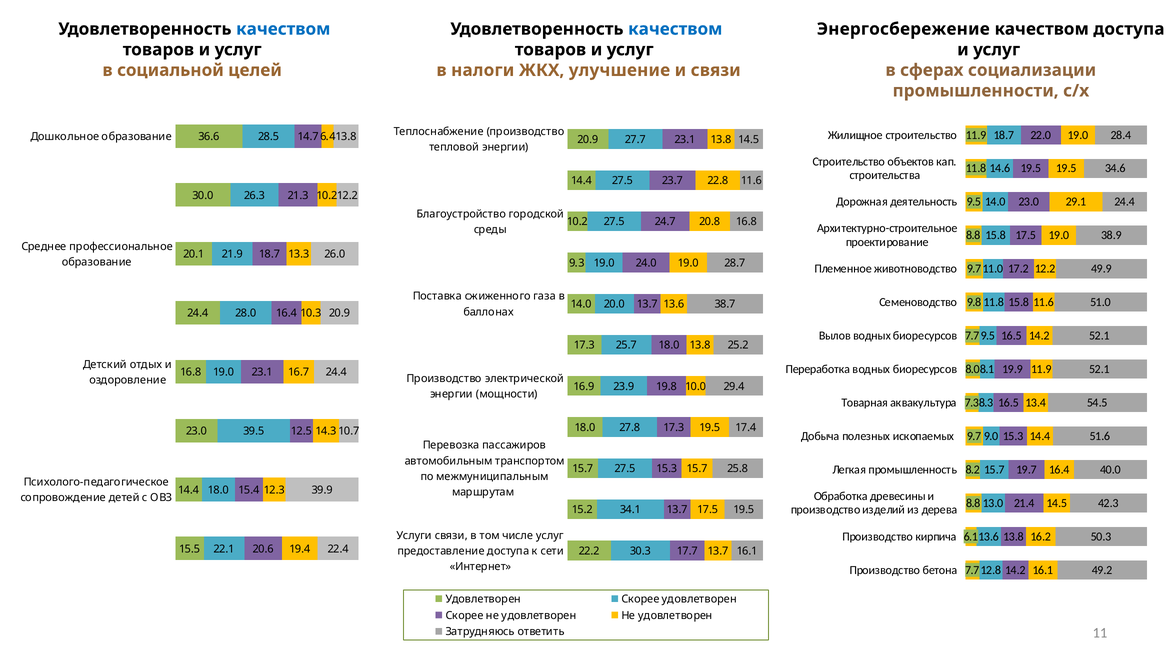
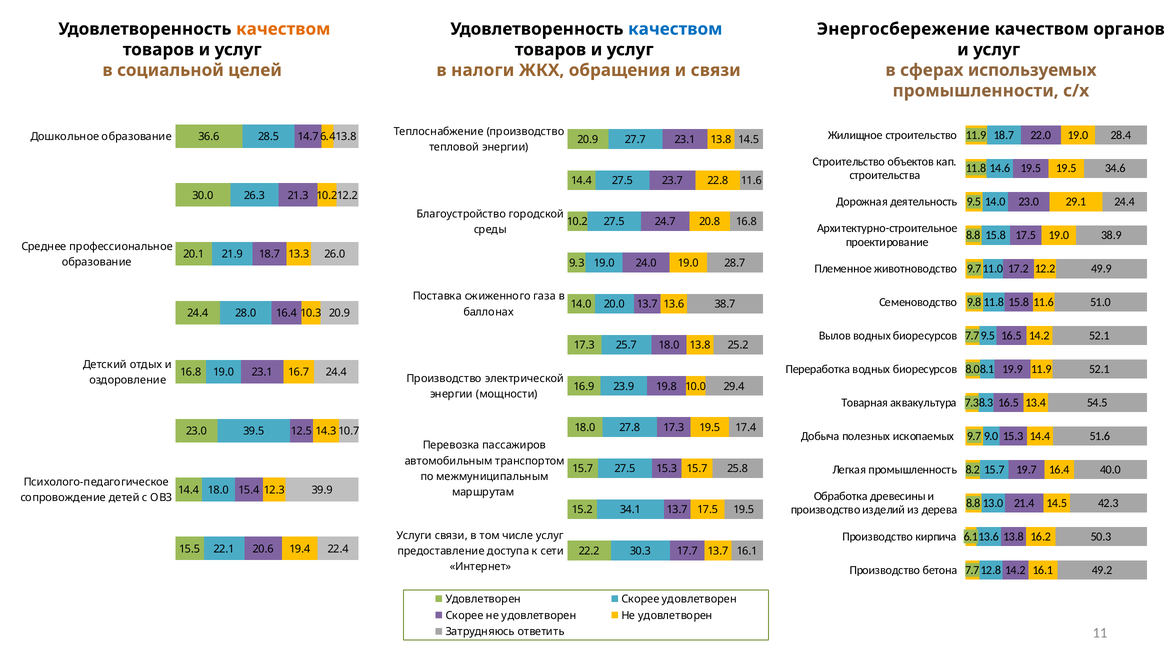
качеством colour: blue -> orange (283, 29)
качеством доступа: доступа -> органов (1129, 29)
улучшение: улучшение -> обращения (620, 70)
социализации: социализации -> используемых (1032, 70)
